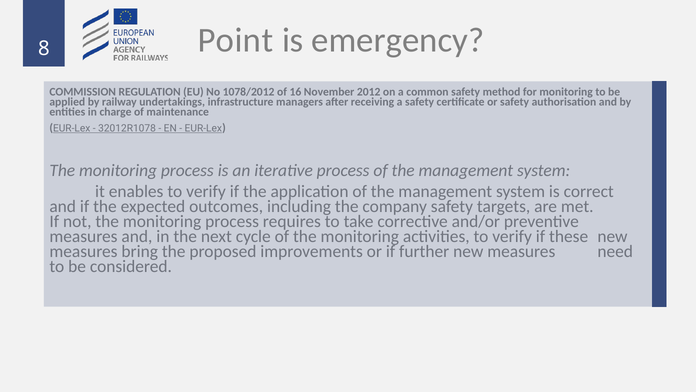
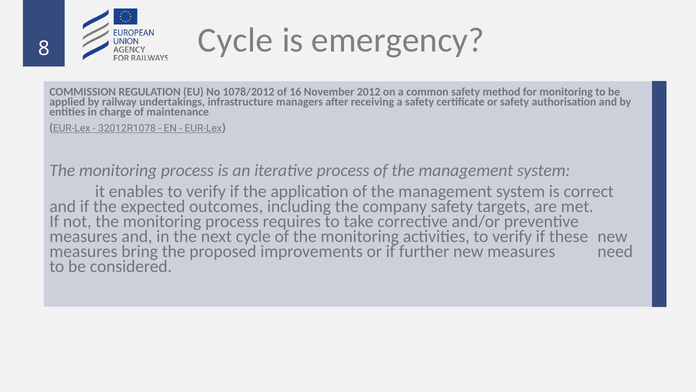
Point: Point -> Cycle (235, 40)
